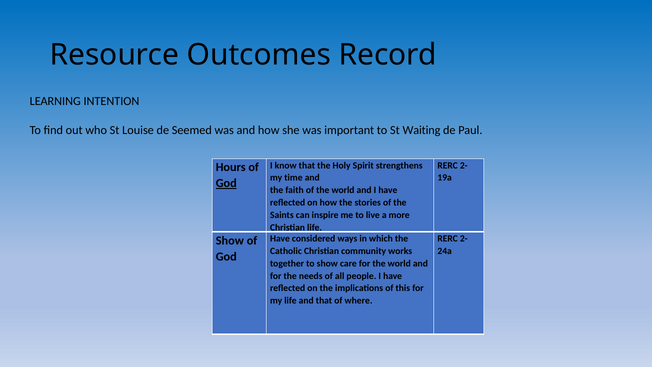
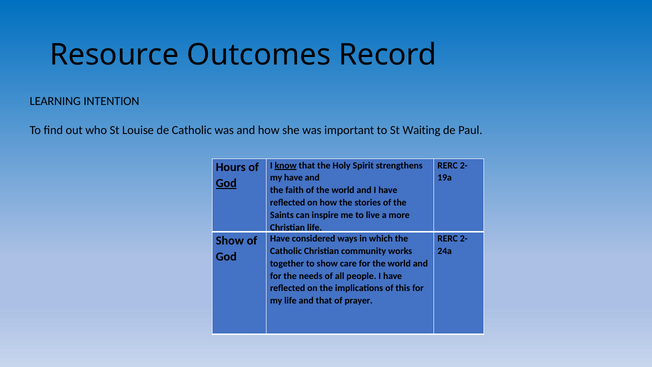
de Seemed: Seemed -> Catholic (192, 130)
know underline: none -> present (286, 165)
my time: time -> have (293, 178)
where: where -> prayer (359, 301)
